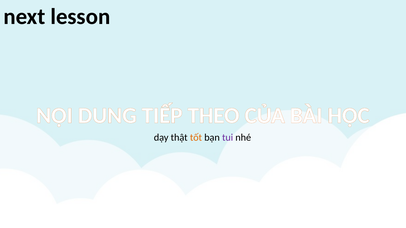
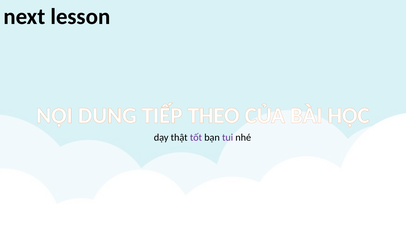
tốt colour: orange -> purple (196, 138)
